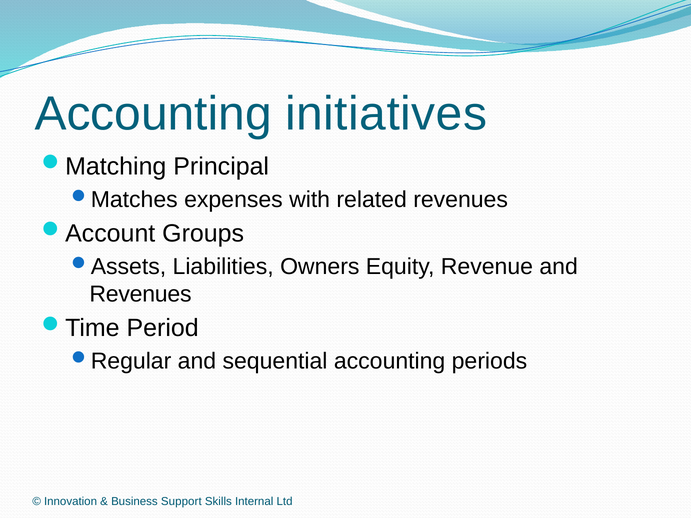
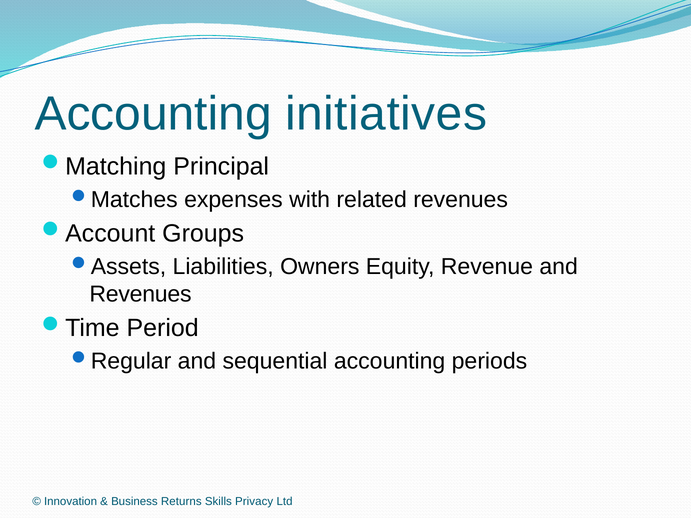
Support: Support -> Returns (181, 502)
Internal: Internal -> Privacy (254, 502)
